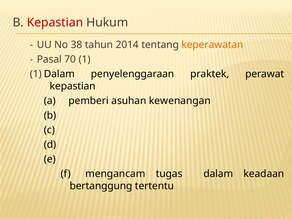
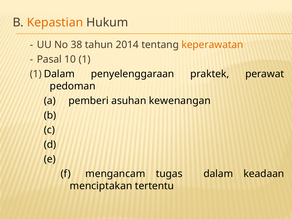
Kepastian colour: red -> orange (55, 23)
70: 70 -> 10 (70, 59)
kepastian: kepastian -> pedoman (73, 86)
bertanggung: bertanggung -> menciptakan (101, 186)
